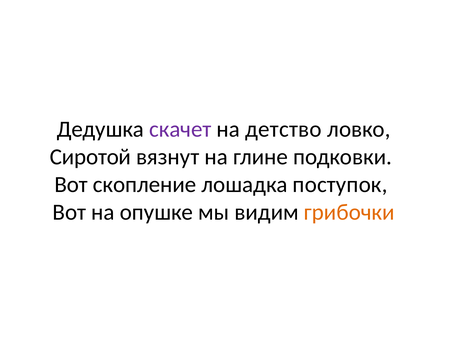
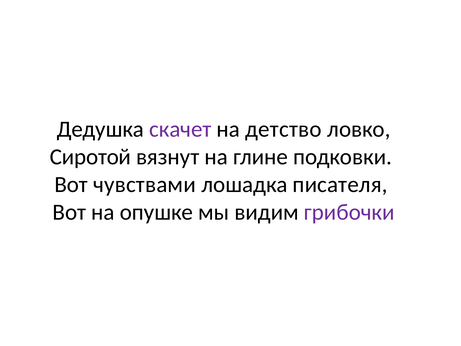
скопление: скопление -> чувствами (144, 184)
поступок: поступок -> писателя (340, 184)
грибочки colour: orange -> purple (349, 212)
